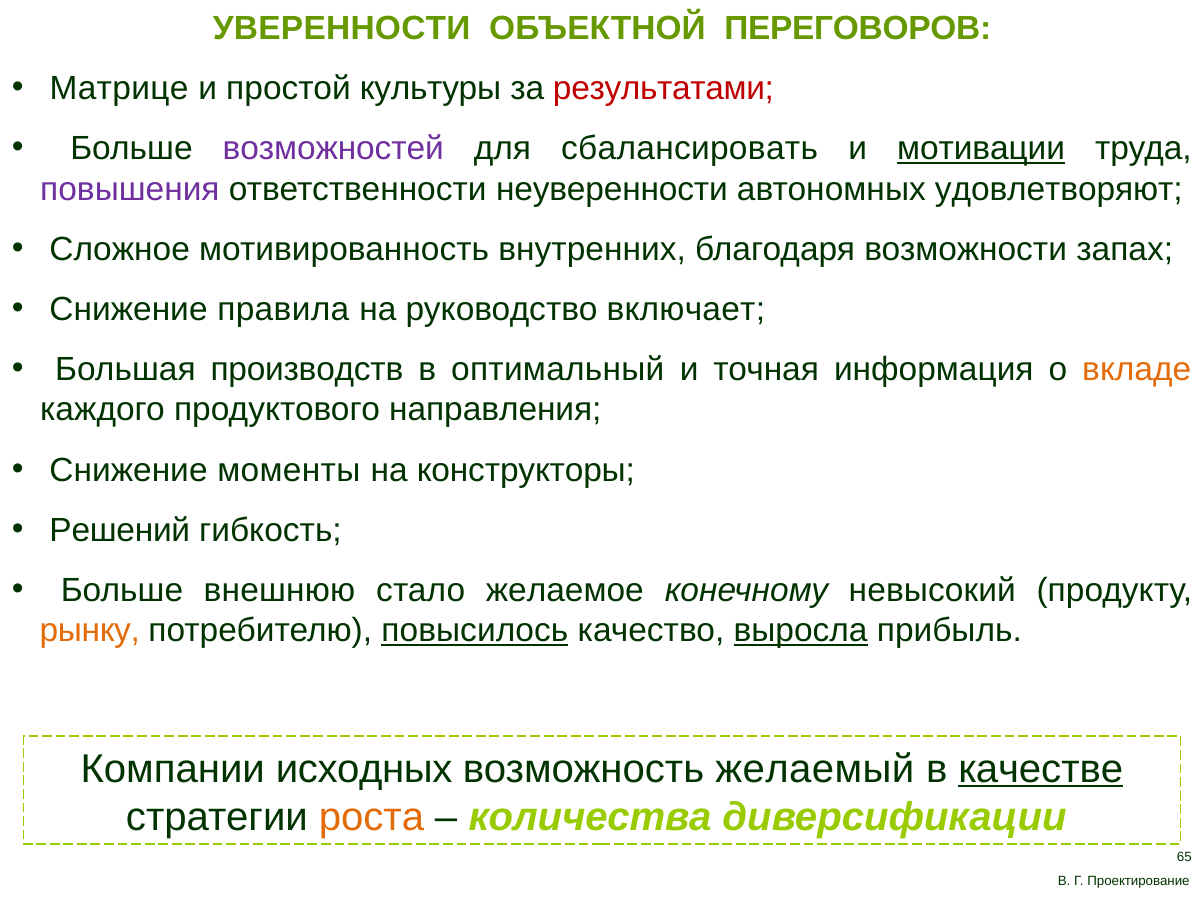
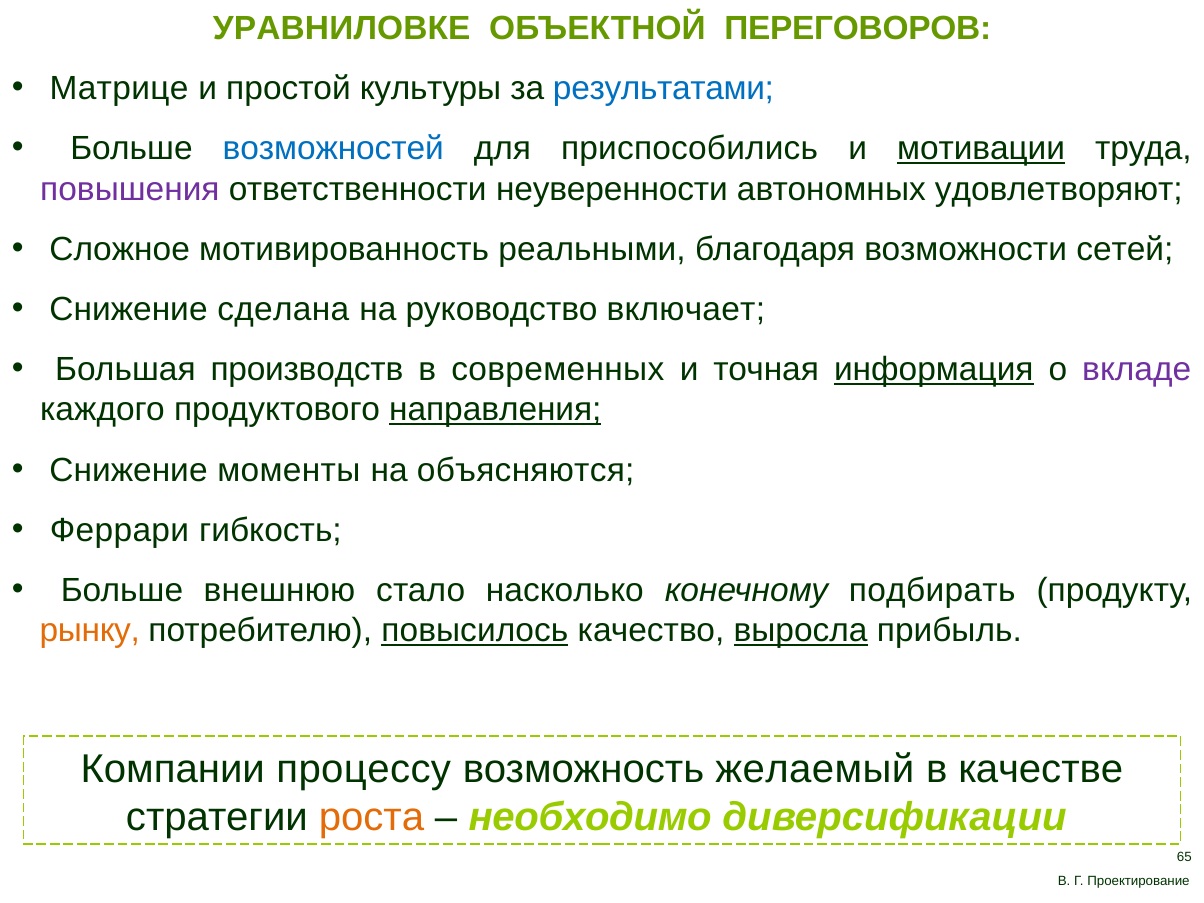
УВЕРЕННОСТИ: УВЕРЕННОСТИ -> УРАВНИЛОВКЕ (342, 28)
результатами colour: red -> blue (663, 89)
возможностей colour: purple -> blue (333, 149)
сбалансировать: сбалансировать -> приспособились (690, 149)
внутренних: внутренних -> реальными (592, 249)
запах: запах -> сетей (1125, 249)
правила: правила -> сделана (283, 309)
оптимальный: оптимальный -> современных (558, 370)
информация underline: none -> present (934, 370)
вкладе colour: orange -> purple (1137, 370)
направления underline: none -> present (495, 410)
конструкторы: конструкторы -> объясняются (526, 470)
Решений: Решений -> Феррари (120, 530)
желаемое: желаемое -> насколько (565, 591)
невысокий: невысокий -> подбирать (932, 591)
исходных: исходных -> процессу (364, 769)
качестве underline: present -> none (1041, 769)
количества: количества -> необходимо (590, 817)
